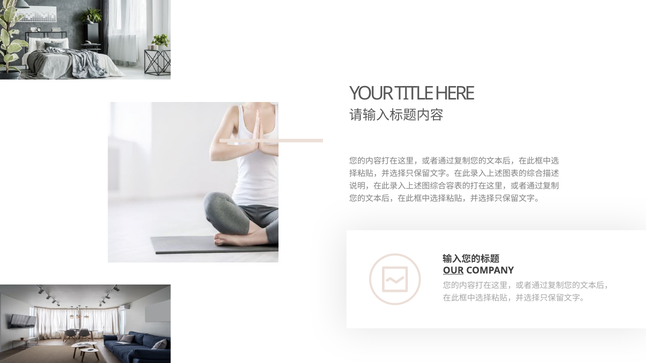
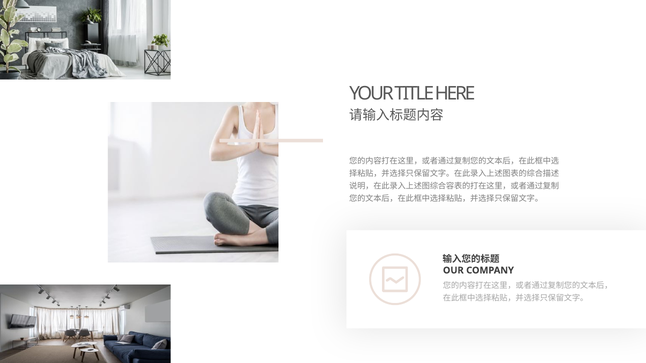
OUR underline: present -> none (453, 271)
